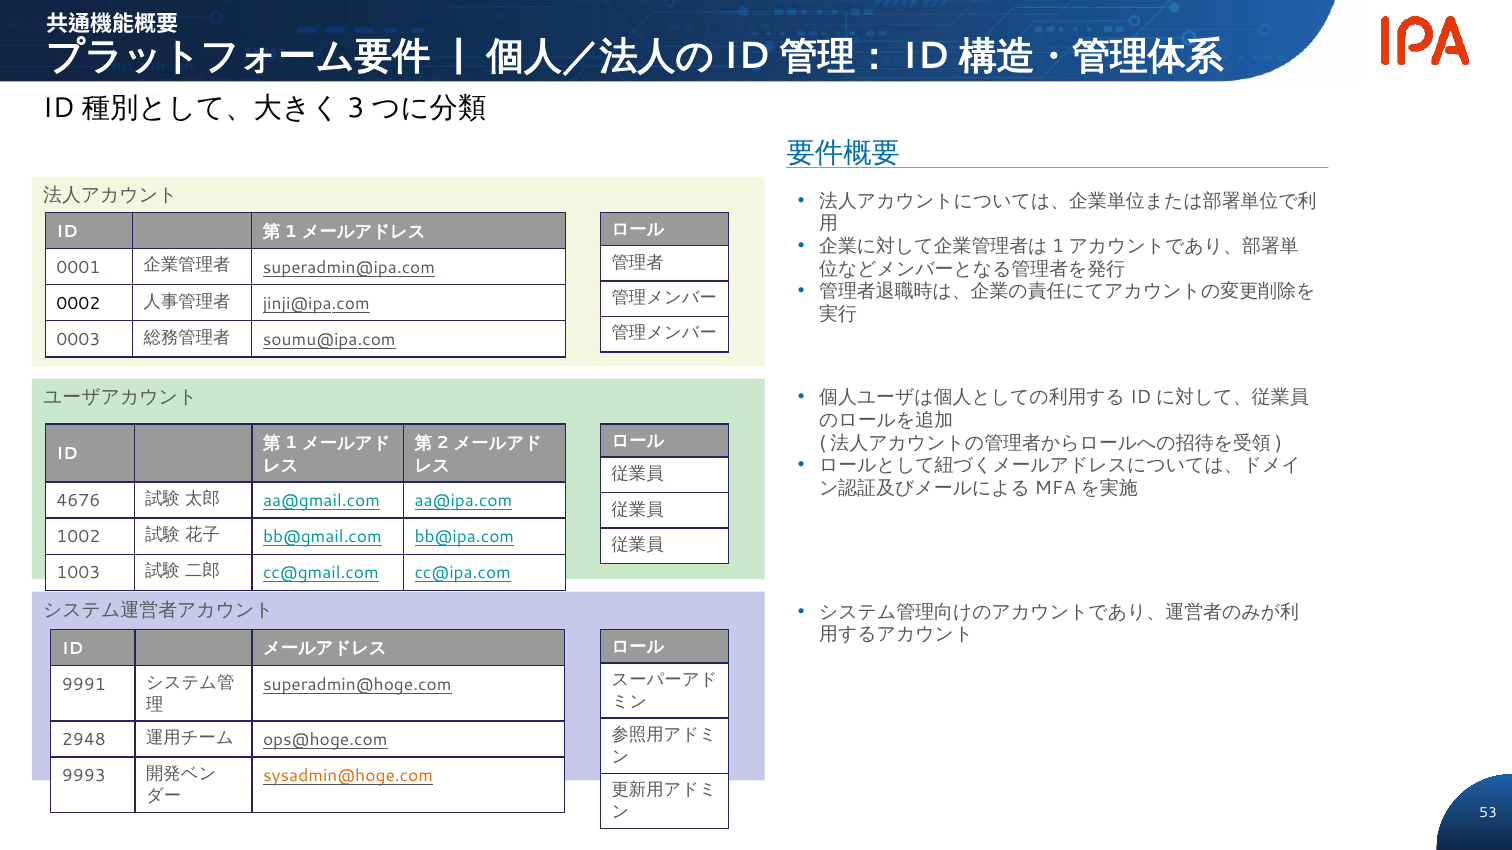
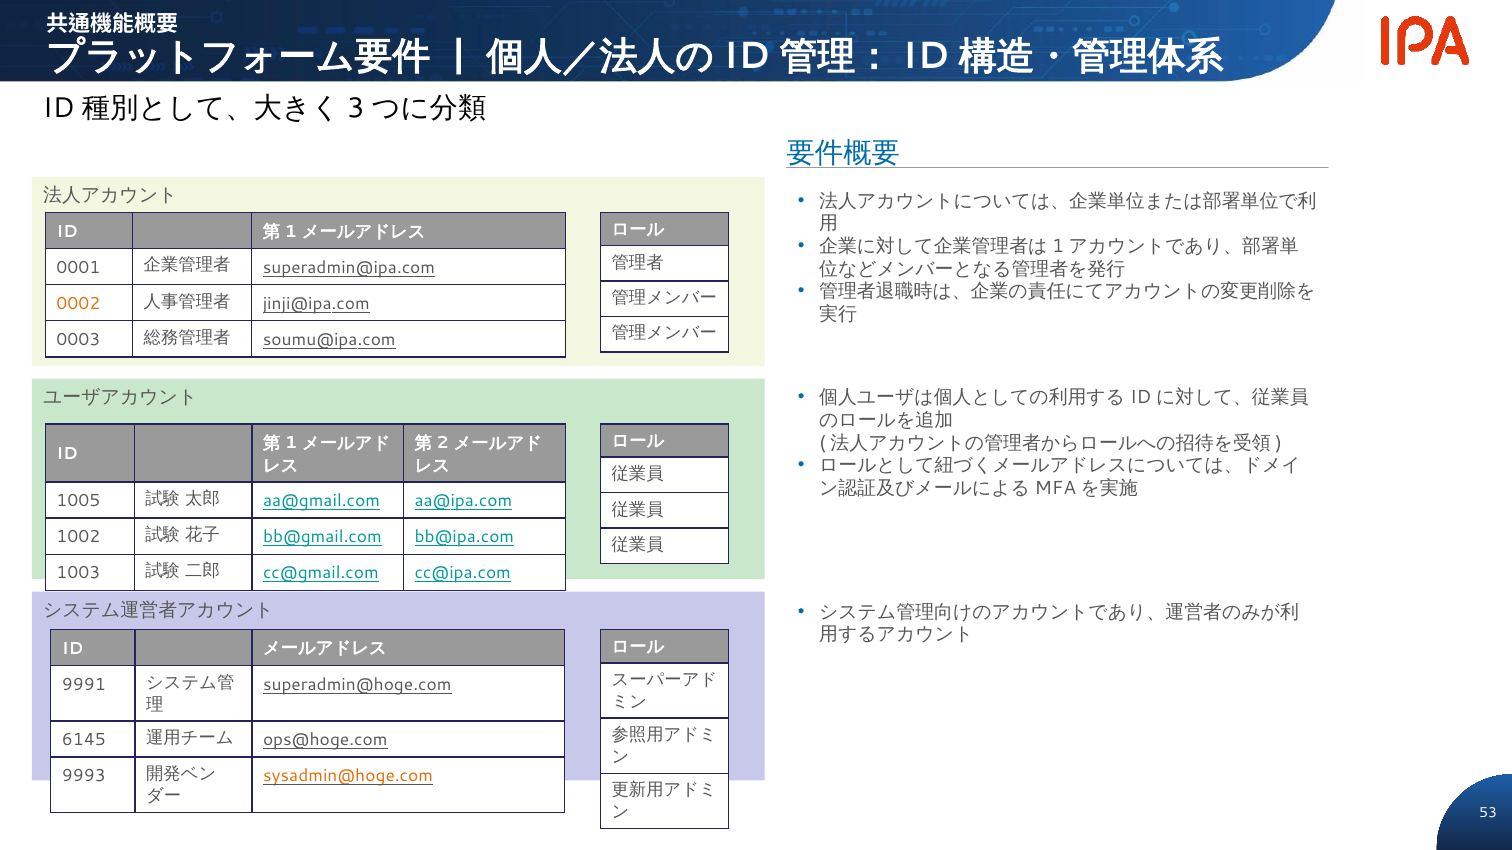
0002 colour: black -> orange (78, 304)
4676: 4676 -> 1005 (78, 501)
2948: 2948 -> 6145 (84, 740)
